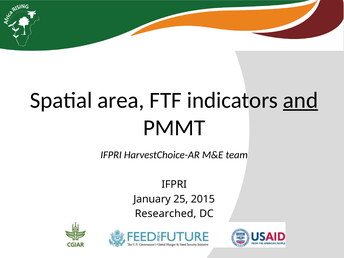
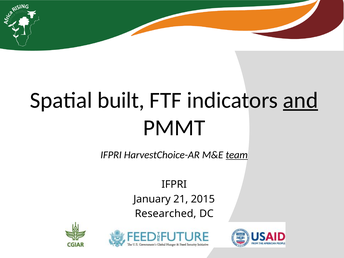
area: area -> built (121, 100)
team underline: none -> present (237, 155)
25: 25 -> 21 (181, 199)
